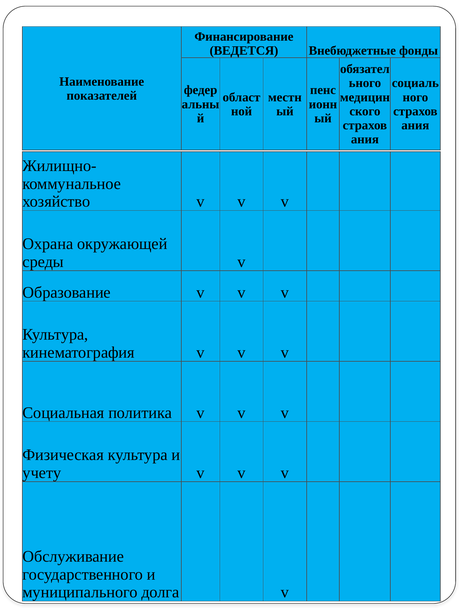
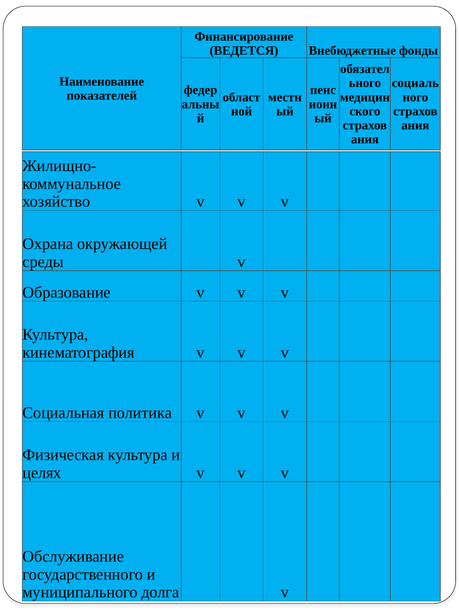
учету: учету -> целях (42, 473)
